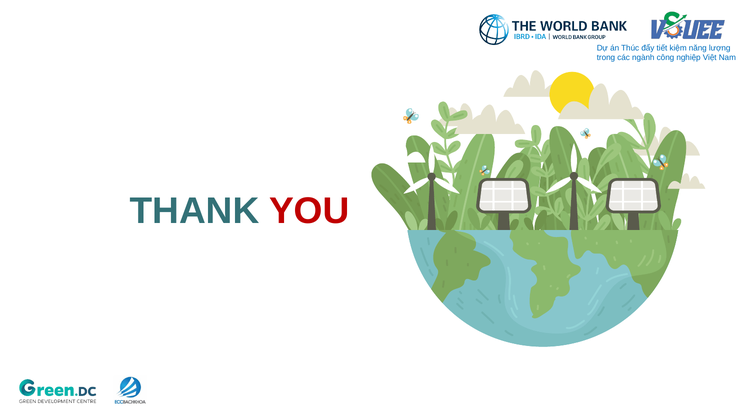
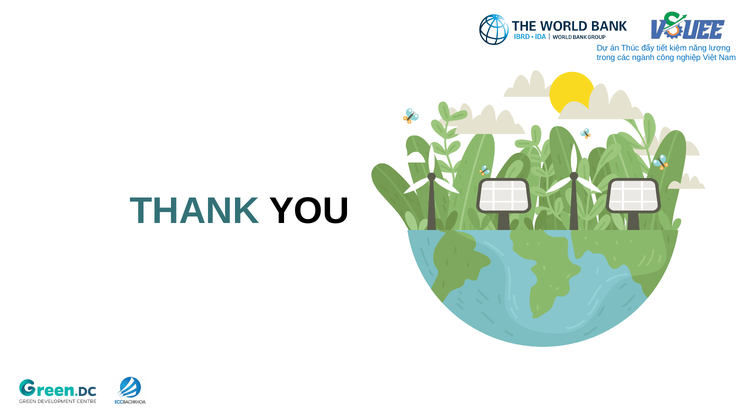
YOU colour: red -> black (309, 211)
